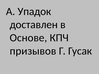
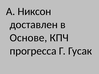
Упадок: Упадок -> Никсон (34, 11)
призывов: призывов -> прогресса (33, 51)
